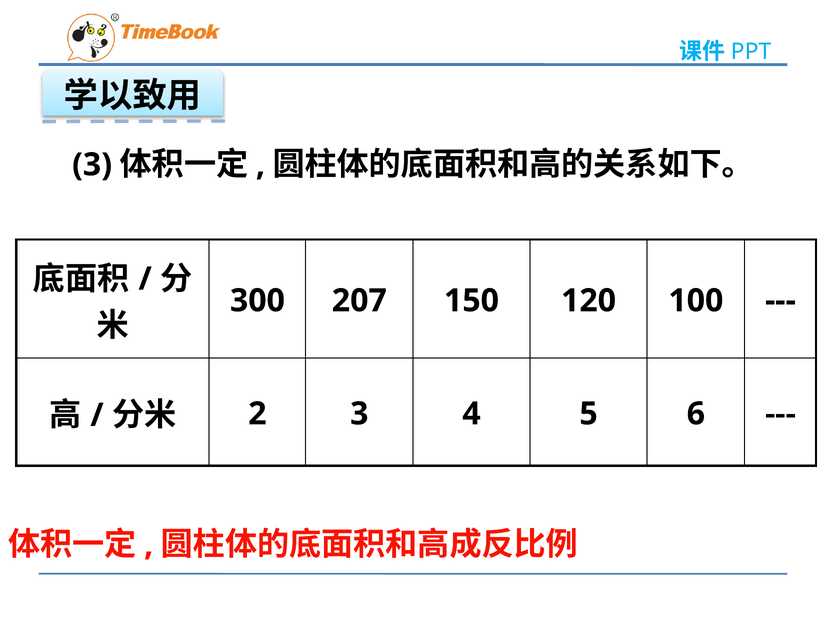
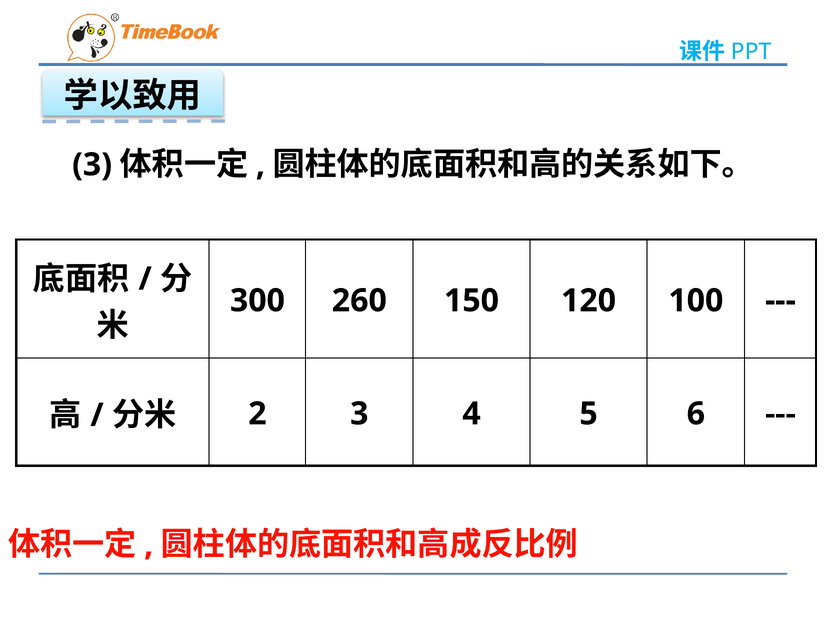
207: 207 -> 260 (359, 301)
